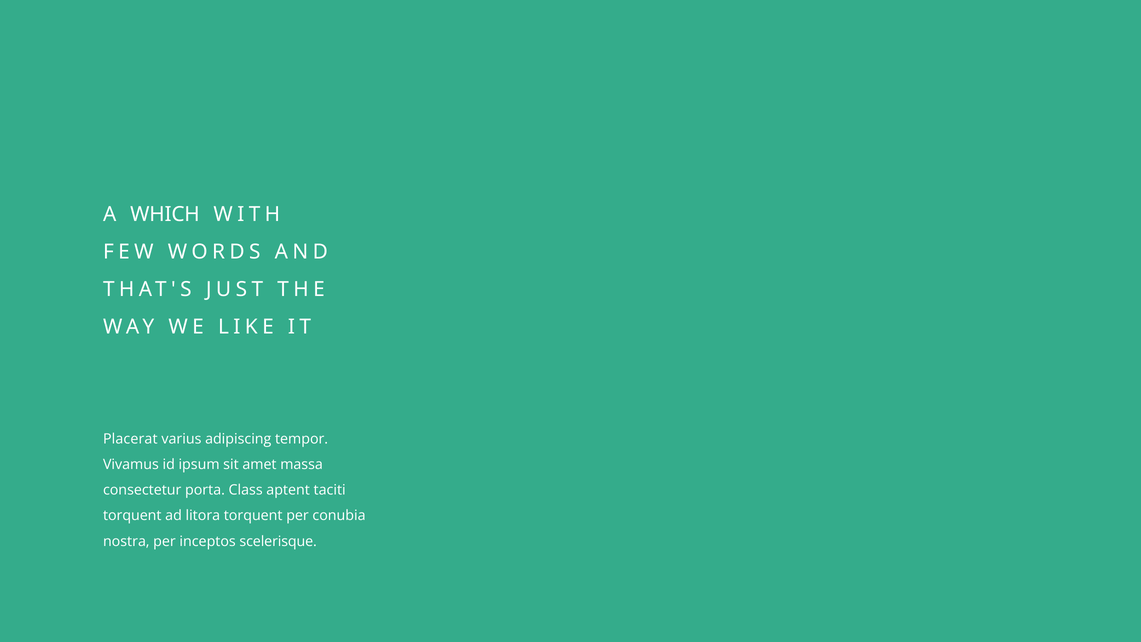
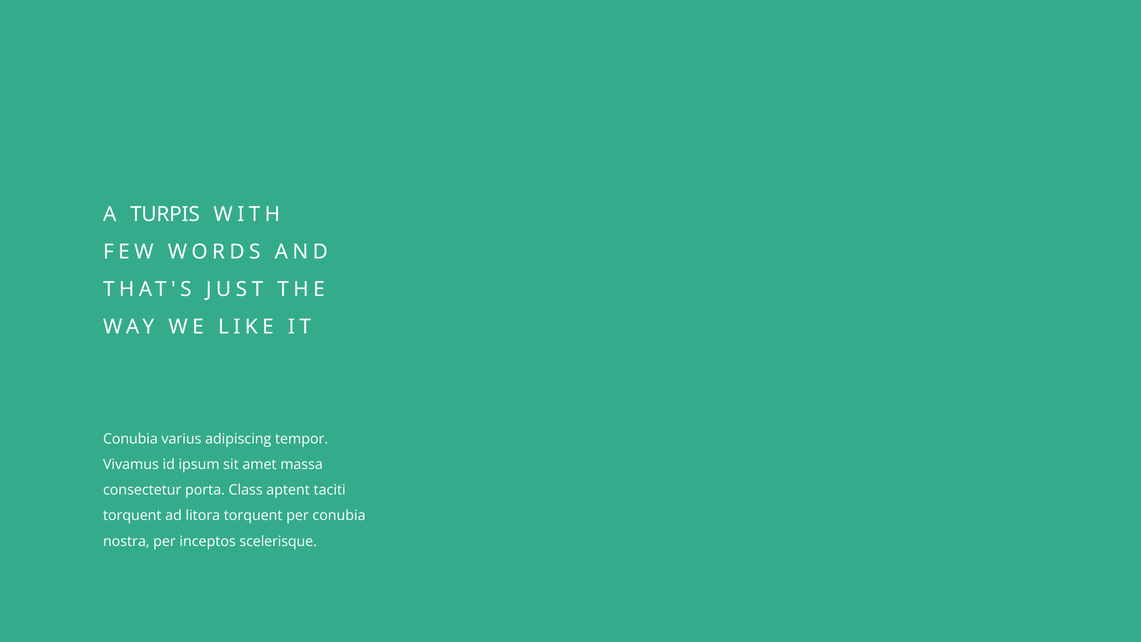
WHICH: WHICH -> TURPIS (165, 214)
Placerat: Placerat -> Conubia (130, 439)
